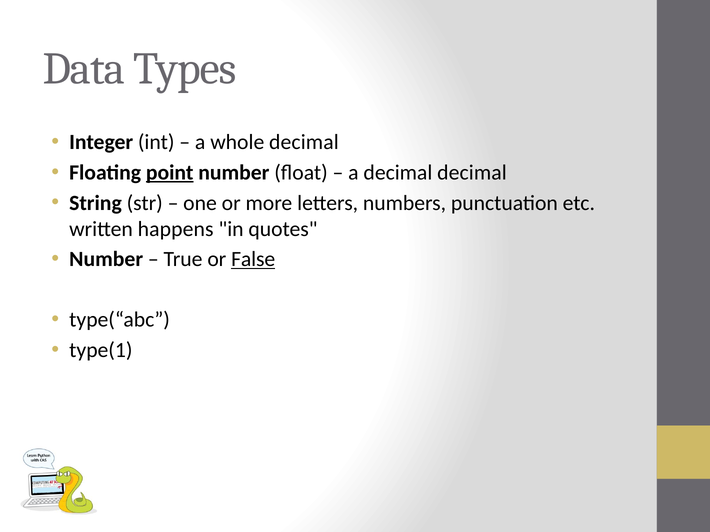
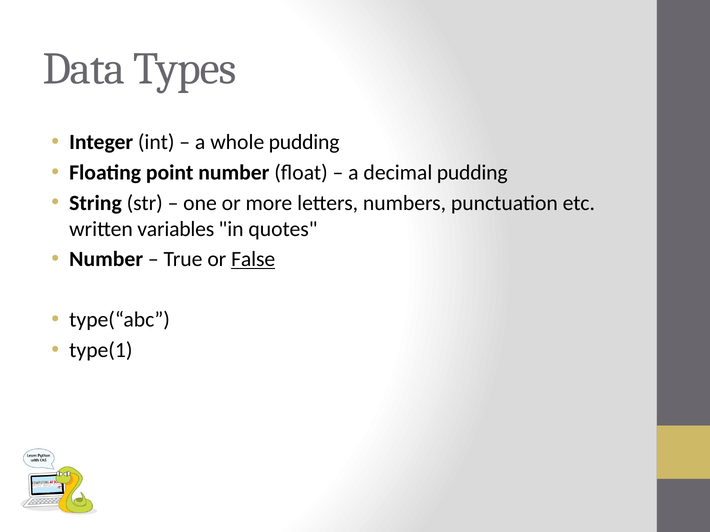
whole decimal: decimal -> pudding (304, 142)
point underline: present -> none (170, 173)
decimal decimal: decimal -> pudding (472, 173)
happens: happens -> variables (176, 229)
